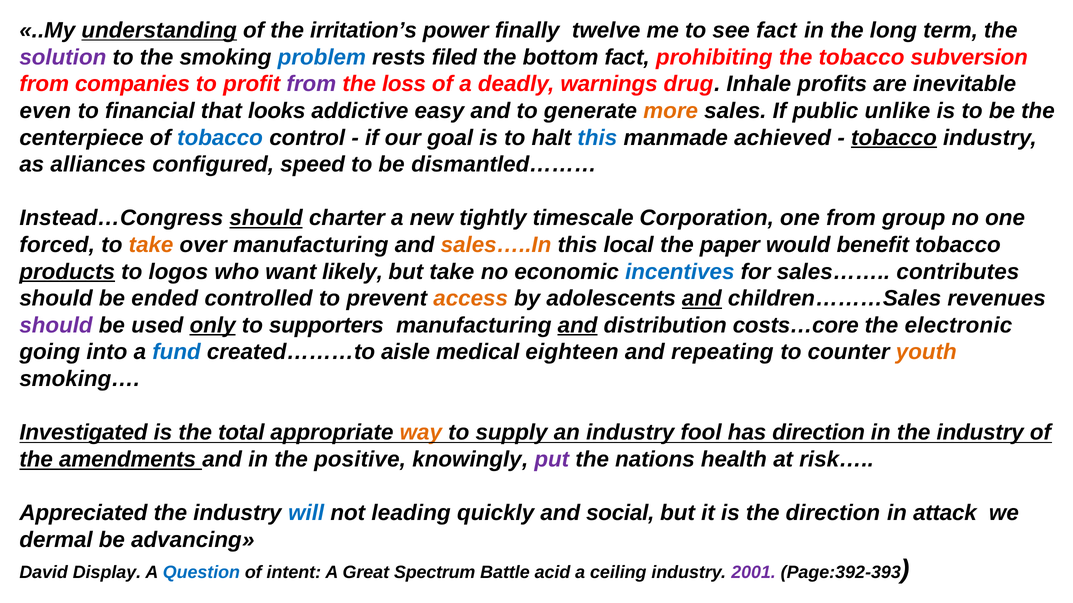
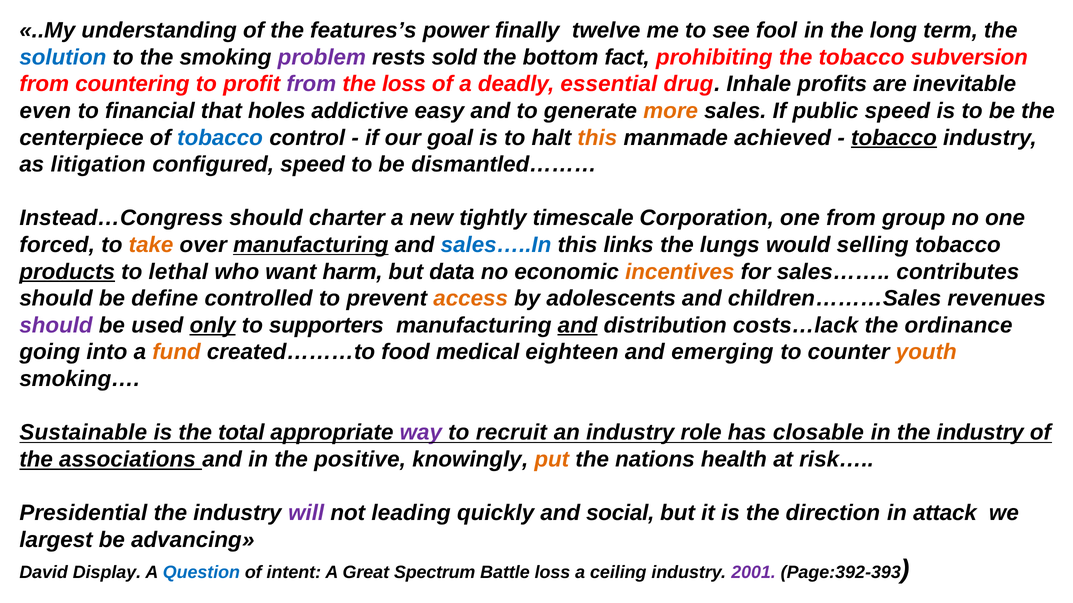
understanding underline: present -> none (159, 30)
irritation’s: irritation’s -> features’s (363, 30)
see fact: fact -> fool (776, 30)
solution colour: purple -> blue (63, 57)
problem colour: blue -> purple (322, 57)
filed: filed -> sold (454, 57)
companies: companies -> countering (132, 84)
warnings: warnings -> essential (609, 84)
looks: looks -> holes (277, 111)
public unlike: unlike -> speed (897, 111)
this colour: blue -> orange (597, 138)
alliances: alliances -> litigation (98, 165)
should underline: present -> none (266, 218)
manufacturing underline: none -> present (311, 245)
sales…..In colour: orange -> blue (496, 245)
local: local -> links (629, 245)
paper: paper -> lungs (730, 245)
benefit: benefit -> selling (873, 245)
logos: logos -> lethal (178, 272)
likely: likely -> harm (353, 272)
but take: take -> data (452, 272)
incentives colour: blue -> orange (680, 272)
ended: ended -> define (165, 299)
and underline: present -> none (702, 299)
costs…core: costs…core -> costs…lack (796, 326)
electronic: electronic -> ordinance (958, 326)
fund colour: blue -> orange (176, 352)
aisle: aisle -> food (406, 352)
repeating: repeating -> emerging (722, 352)
Investigated: Investigated -> Sustainable (83, 433)
way colour: orange -> purple (421, 433)
supply: supply -> recruit (511, 433)
fool: fool -> role (701, 433)
has direction: direction -> closable (818, 433)
amendments: amendments -> associations (127, 460)
put colour: purple -> orange (552, 460)
Appreciated: Appreciated -> Presidential (83, 513)
will colour: blue -> purple (306, 513)
dermal: dermal -> largest (56, 540)
Battle acid: acid -> loss (552, 573)
